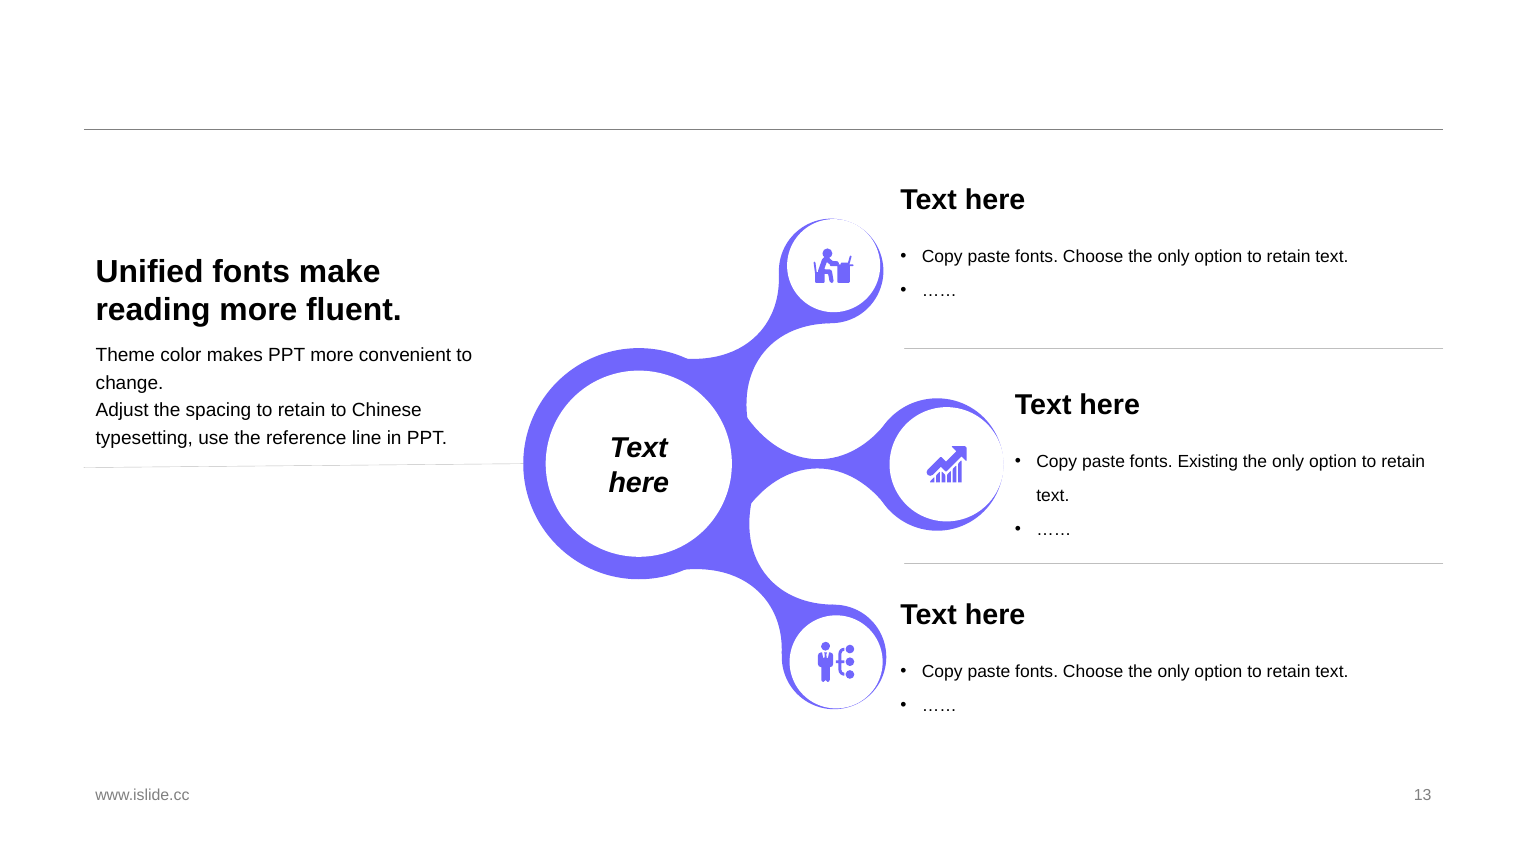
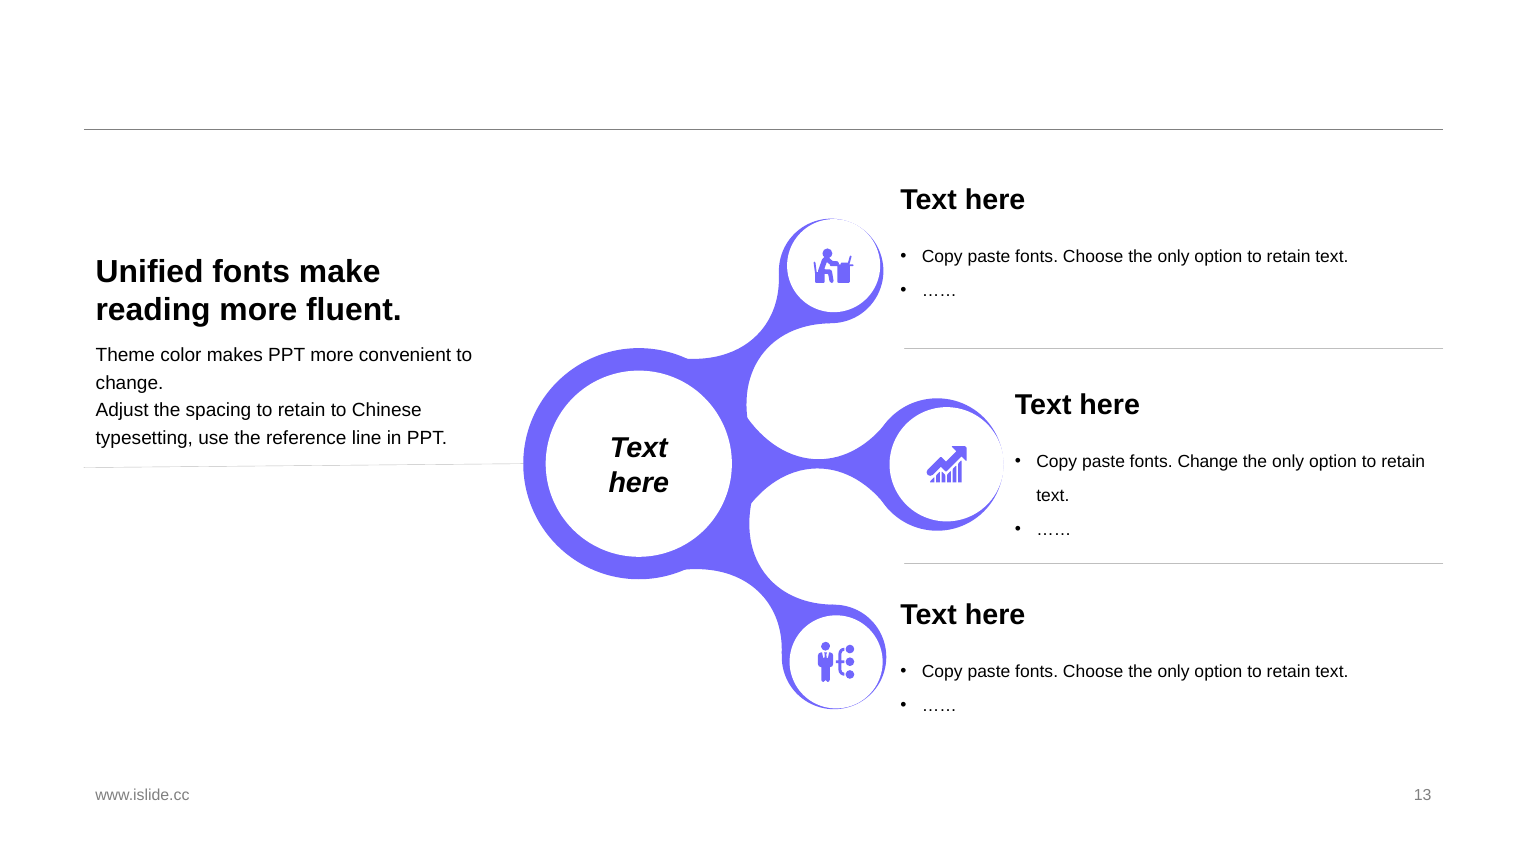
fonts Existing: Existing -> Change (1208, 462)
